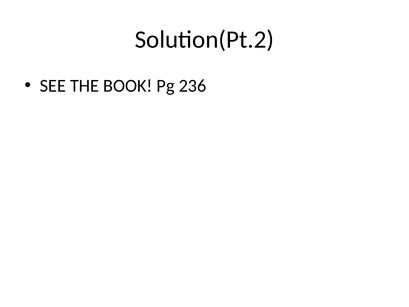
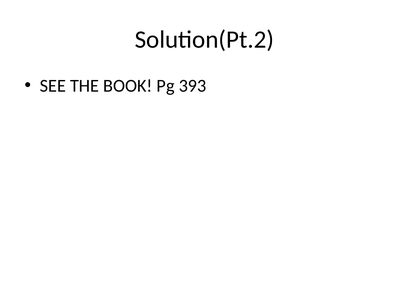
236: 236 -> 393 (193, 86)
